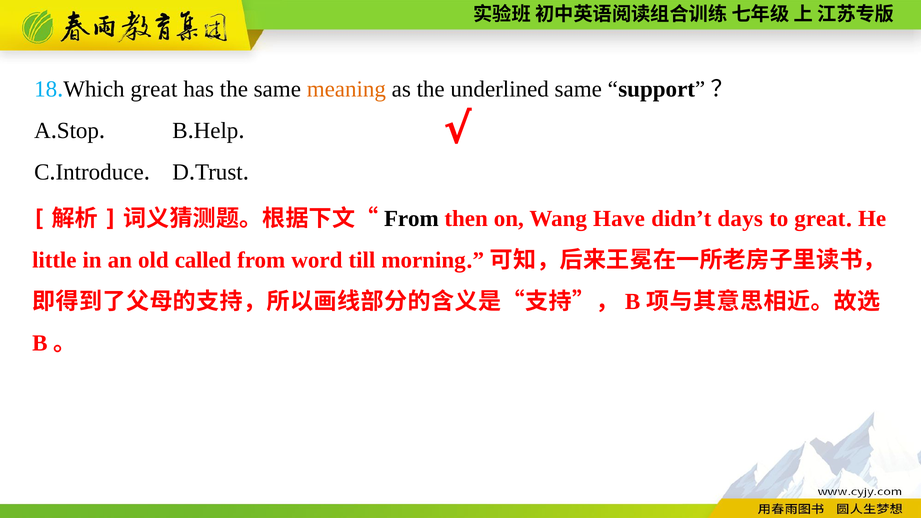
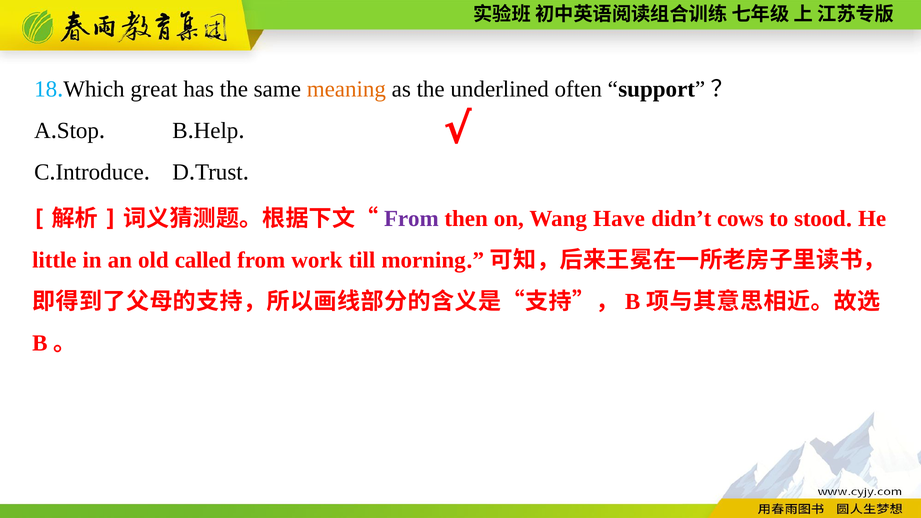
underlined same: same -> often (578, 89)
From colour: black -> purple (411, 219)
days: days -> cows (740, 219)
to great: great -> stood (820, 219)
word: word -> work (317, 260)
